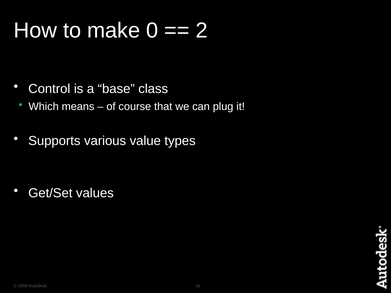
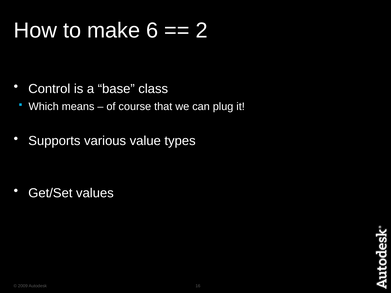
0: 0 -> 6 (152, 31)
